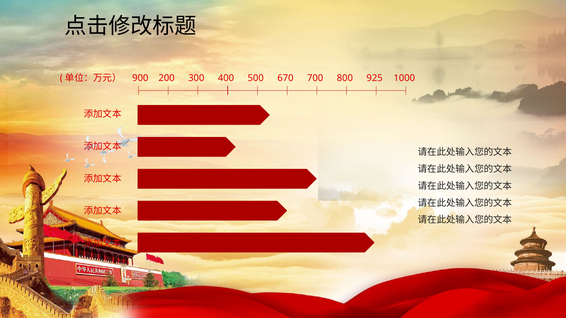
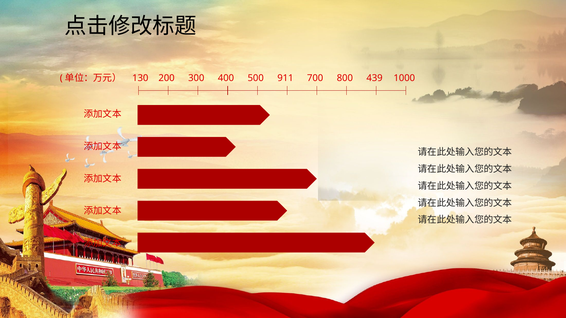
900: 900 -> 130 (140, 78)
670: 670 -> 911 (285, 78)
925: 925 -> 439 (375, 78)
